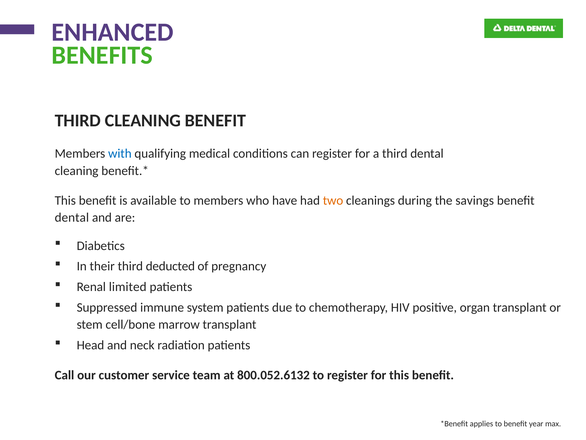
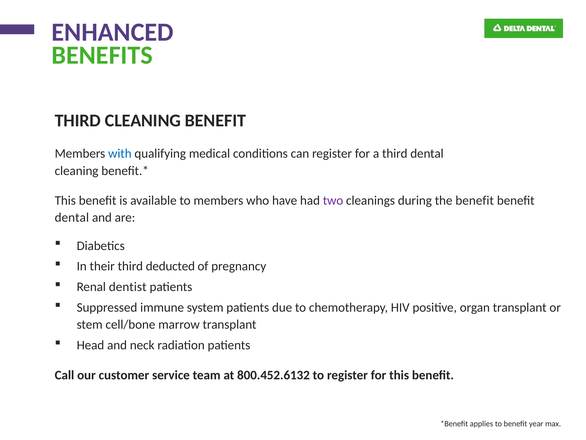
two colour: orange -> purple (333, 200)
the savings: savings -> benefit (475, 200)
limited: limited -> dentist (128, 287)
800.052.6132: 800.052.6132 -> 800.452.6132 (273, 375)
